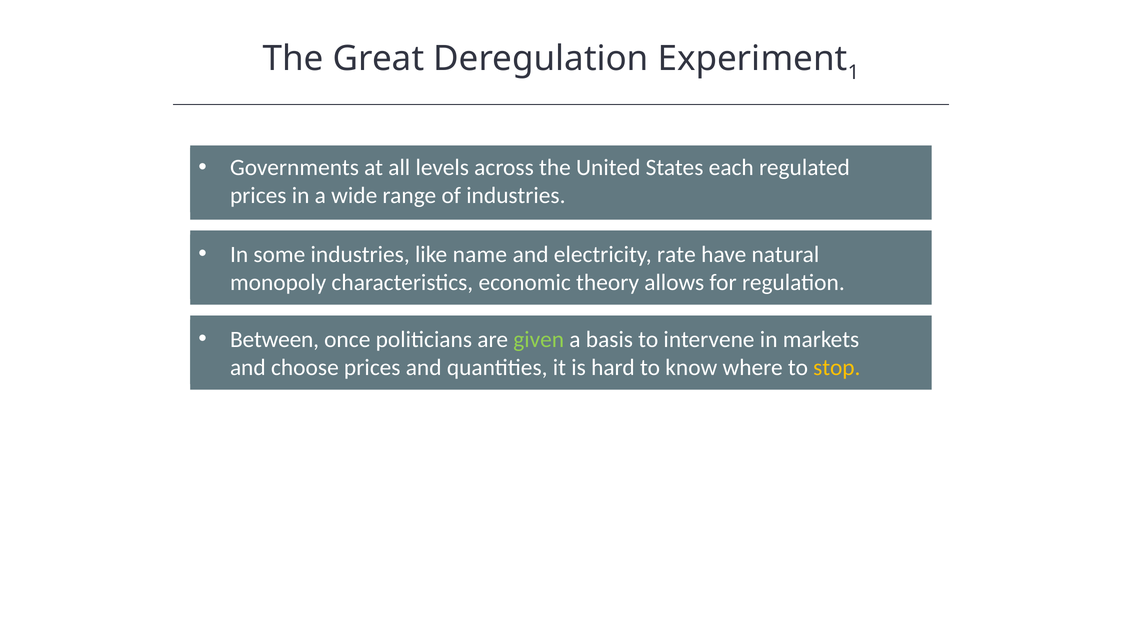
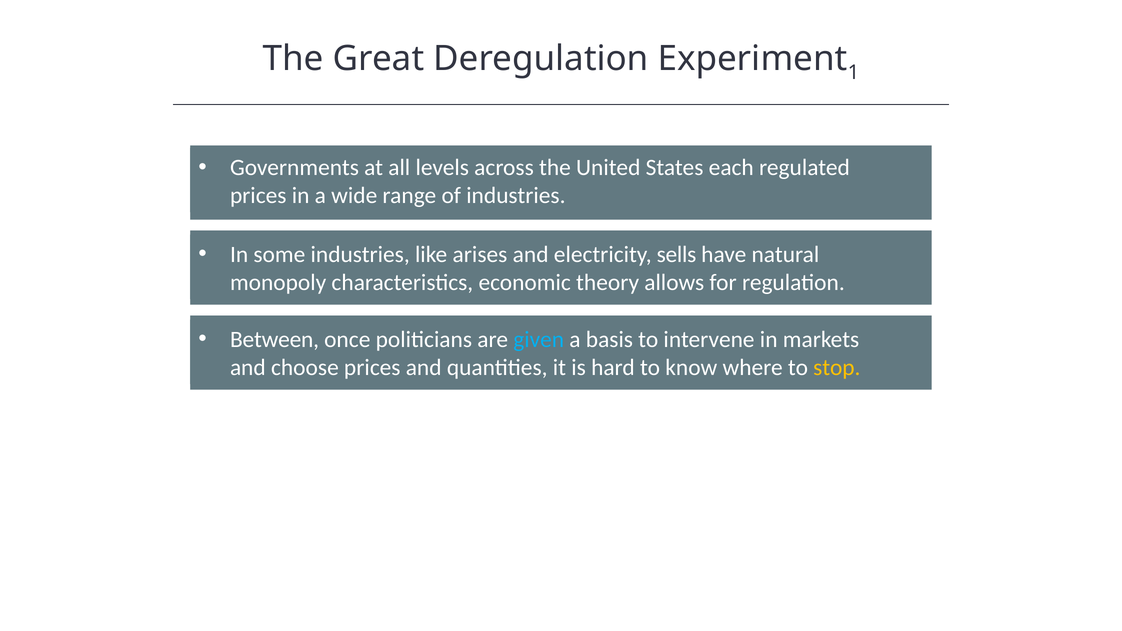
name: name -> arises (480, 255)
rate: rate -> sells (677, 255)
given colour: light green -> light blue (539, 340)
